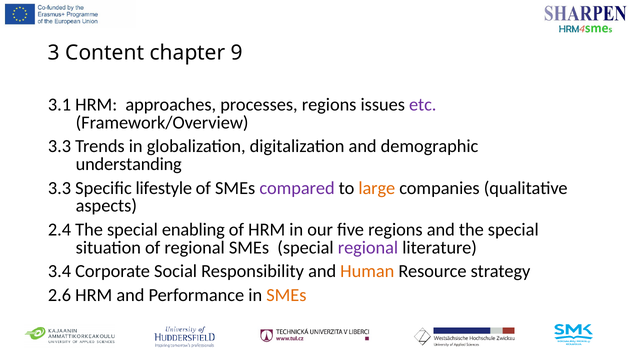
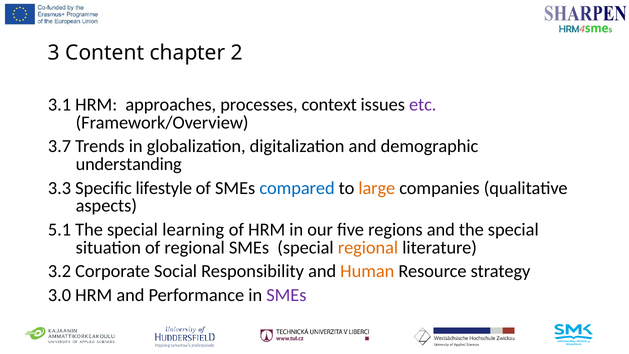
9: 9 -> 2 (237, 53)
processes regions: regions -> context (329, 105)
3.3: 3.3 -> 3.7 (60, 146)
compared colour: purple -> blue (297, 188)
2.4: 2.4 -> 5.1 (60, 230)
enabling: enabling -> learning (193, 230)
regional colour: purple -> orange (368, 247)
3.4: 3.4 -> 3.2 (60, 271)
2.6: 2.6 -> 3.0 (60, 295)
SMEs colour: orange -> purple (286, 295)
